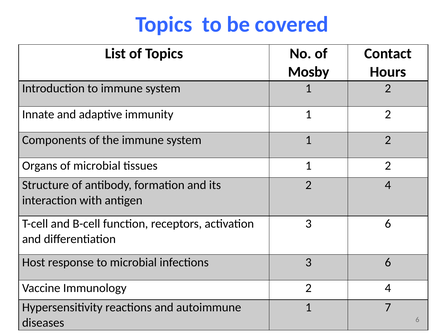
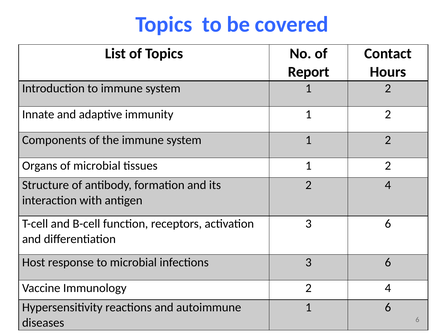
Mosby: Mosby -> Report (309, 72)
1 7: 7 -> 6 (388, 307)
